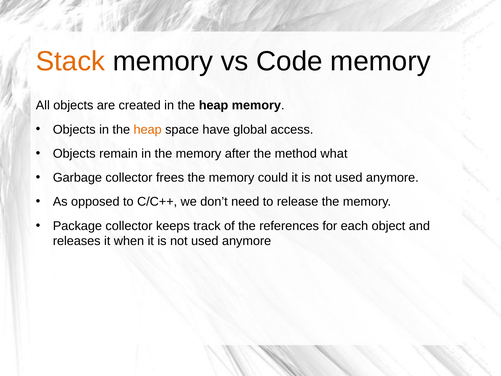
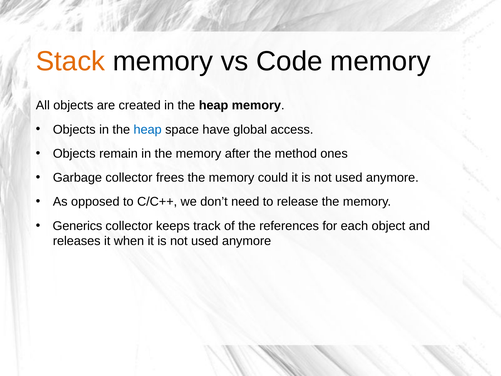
heap colour: orange -> blue (148, 129)
what: what -> ones (334, 153)
Package: Package -> Generics (77, 226)
